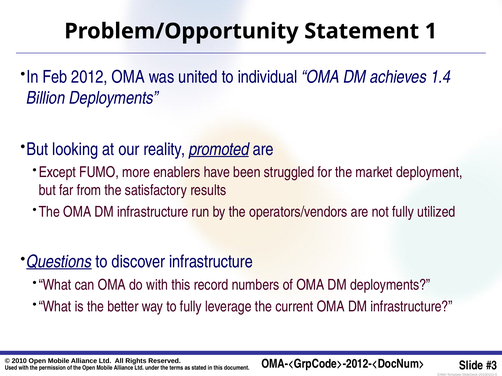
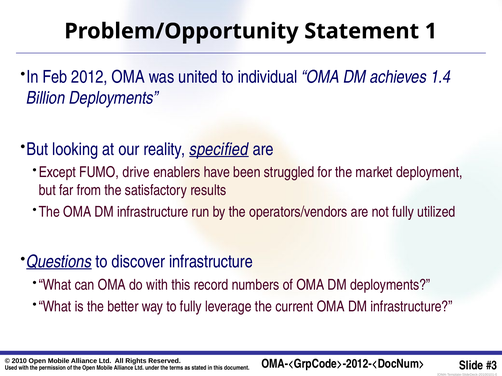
promoted: promoted -> specified (219, 149)
more: more -> drive (136, 173)
